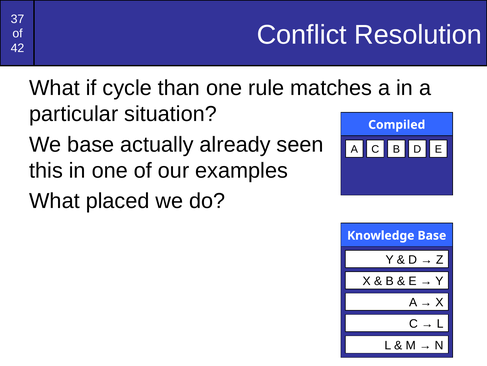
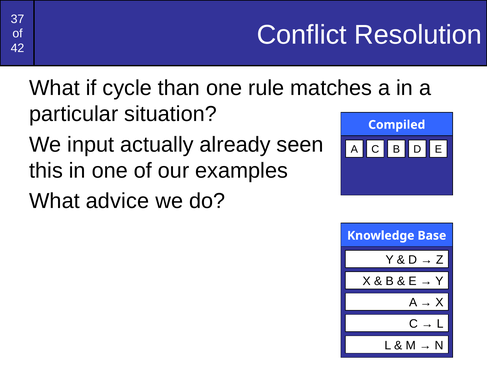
We base: base -> input (91, 144)
placed: placed -> advice (118, 201)
